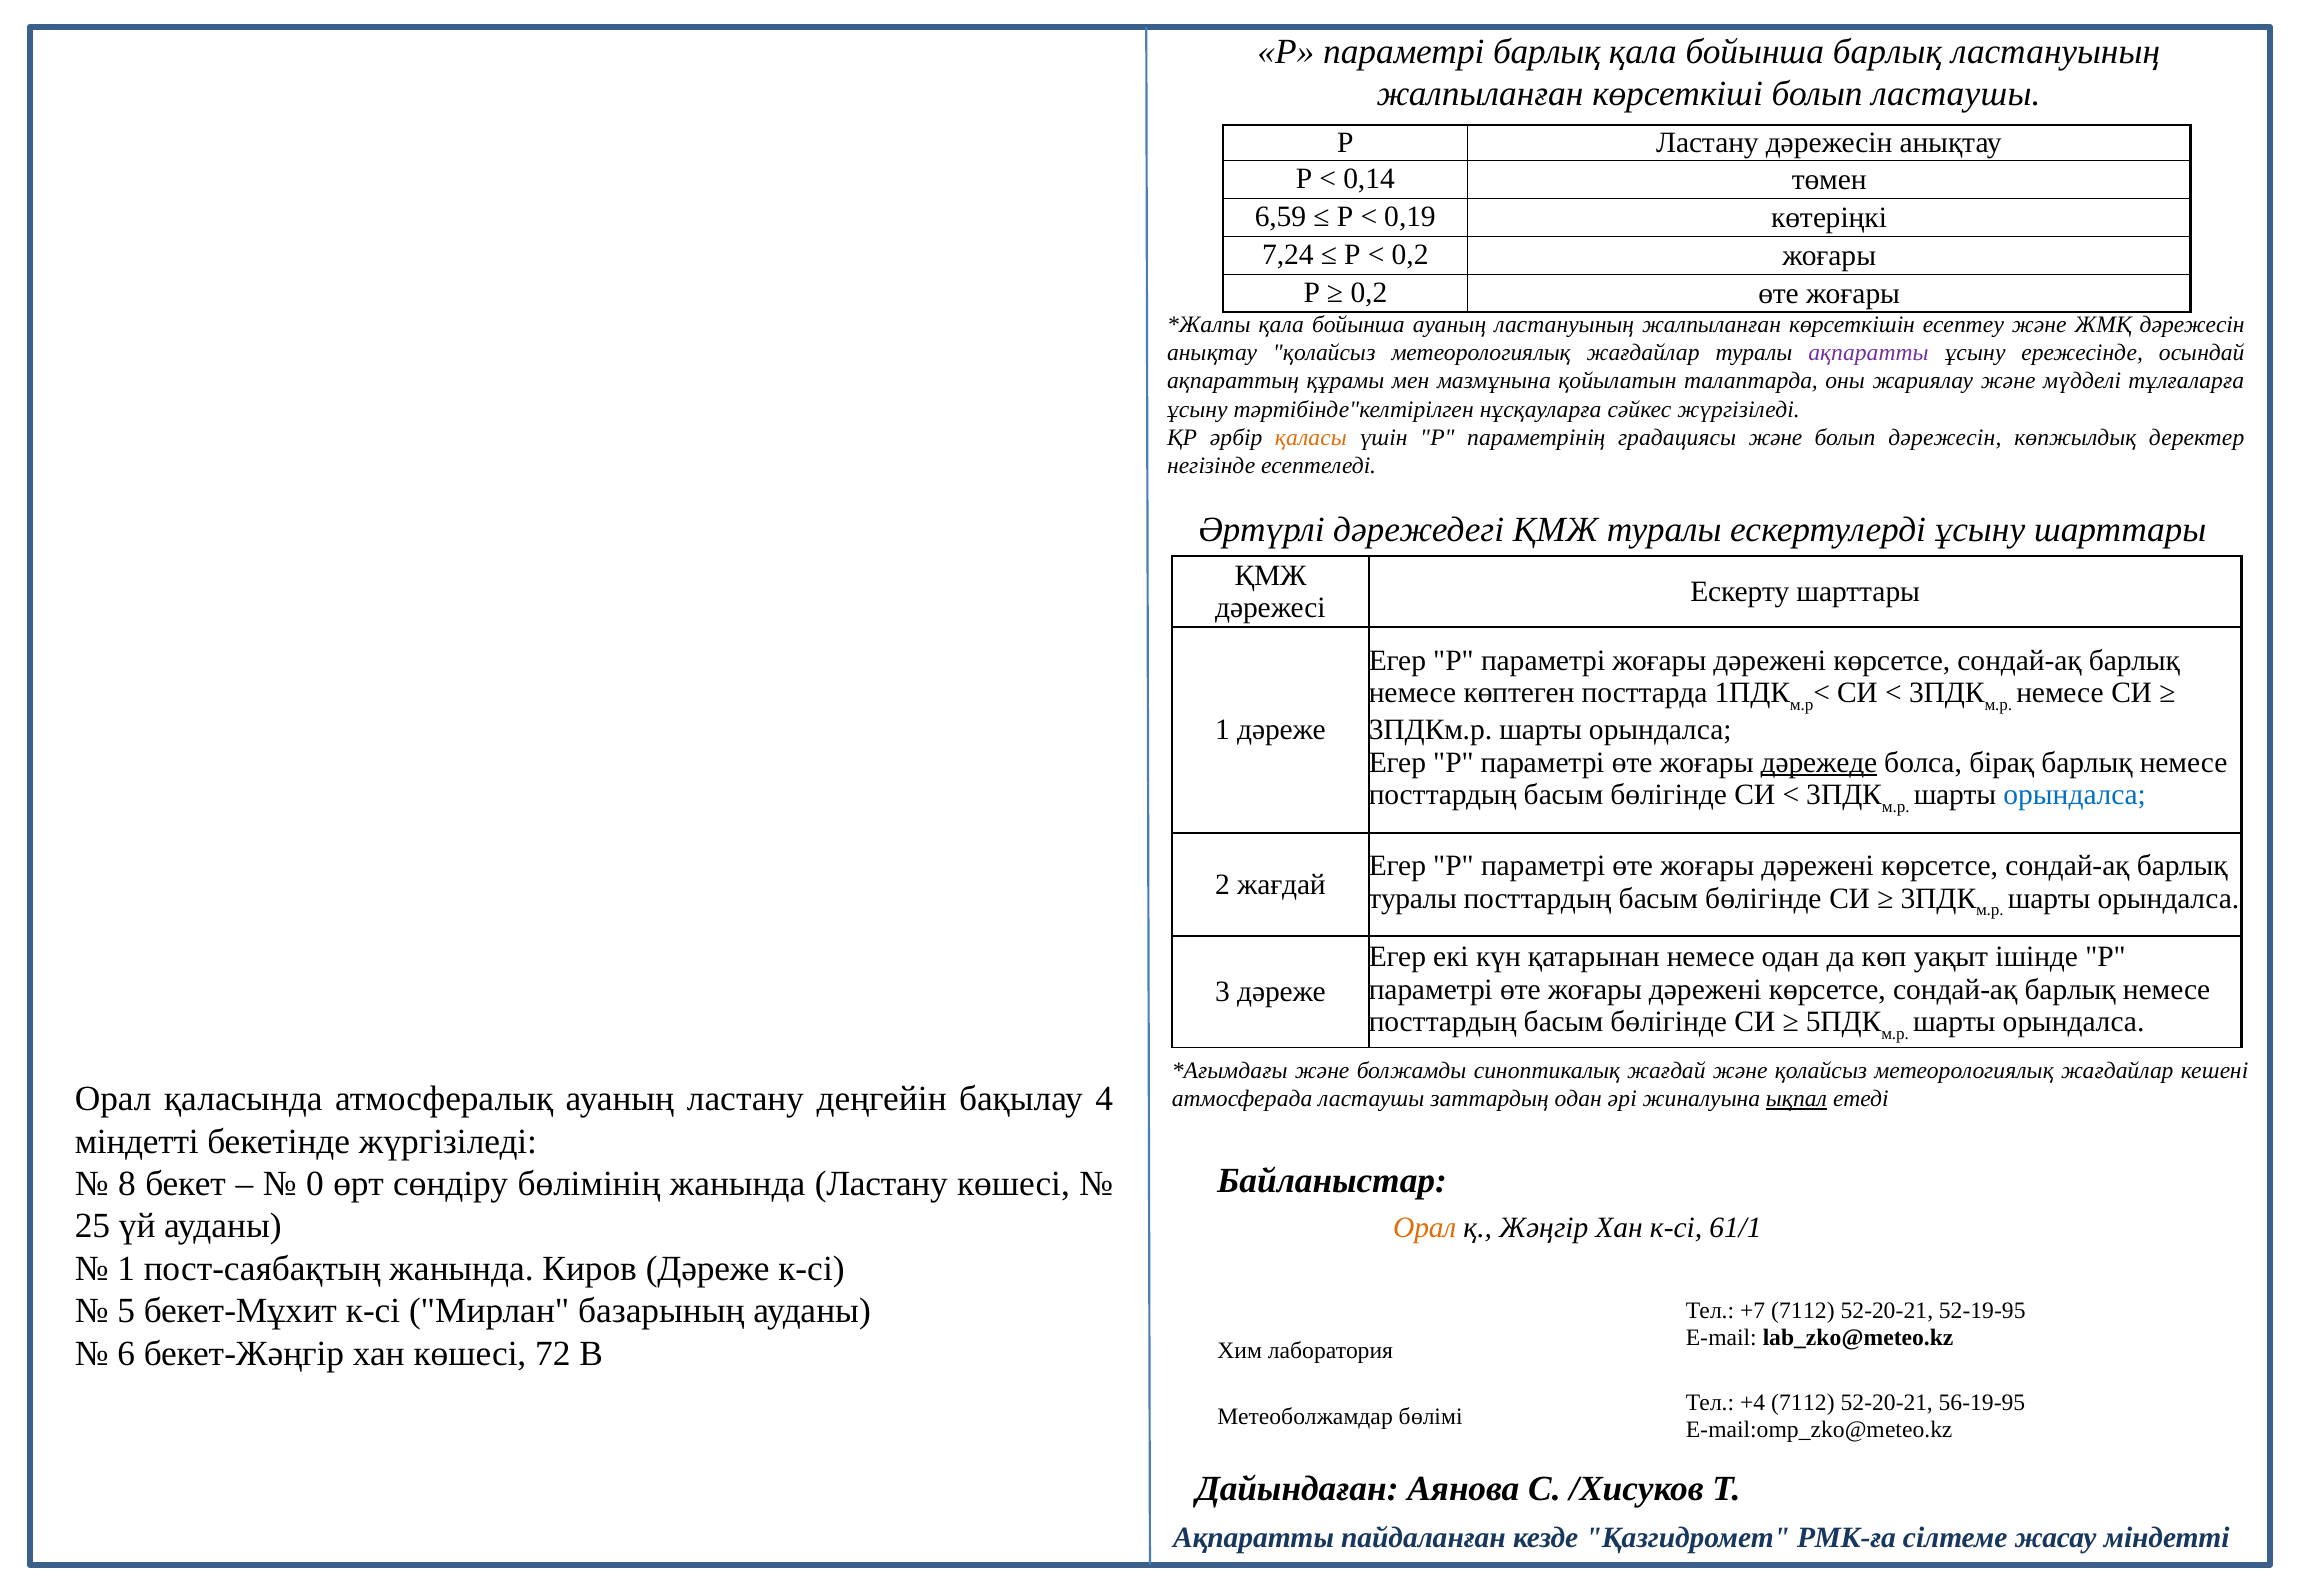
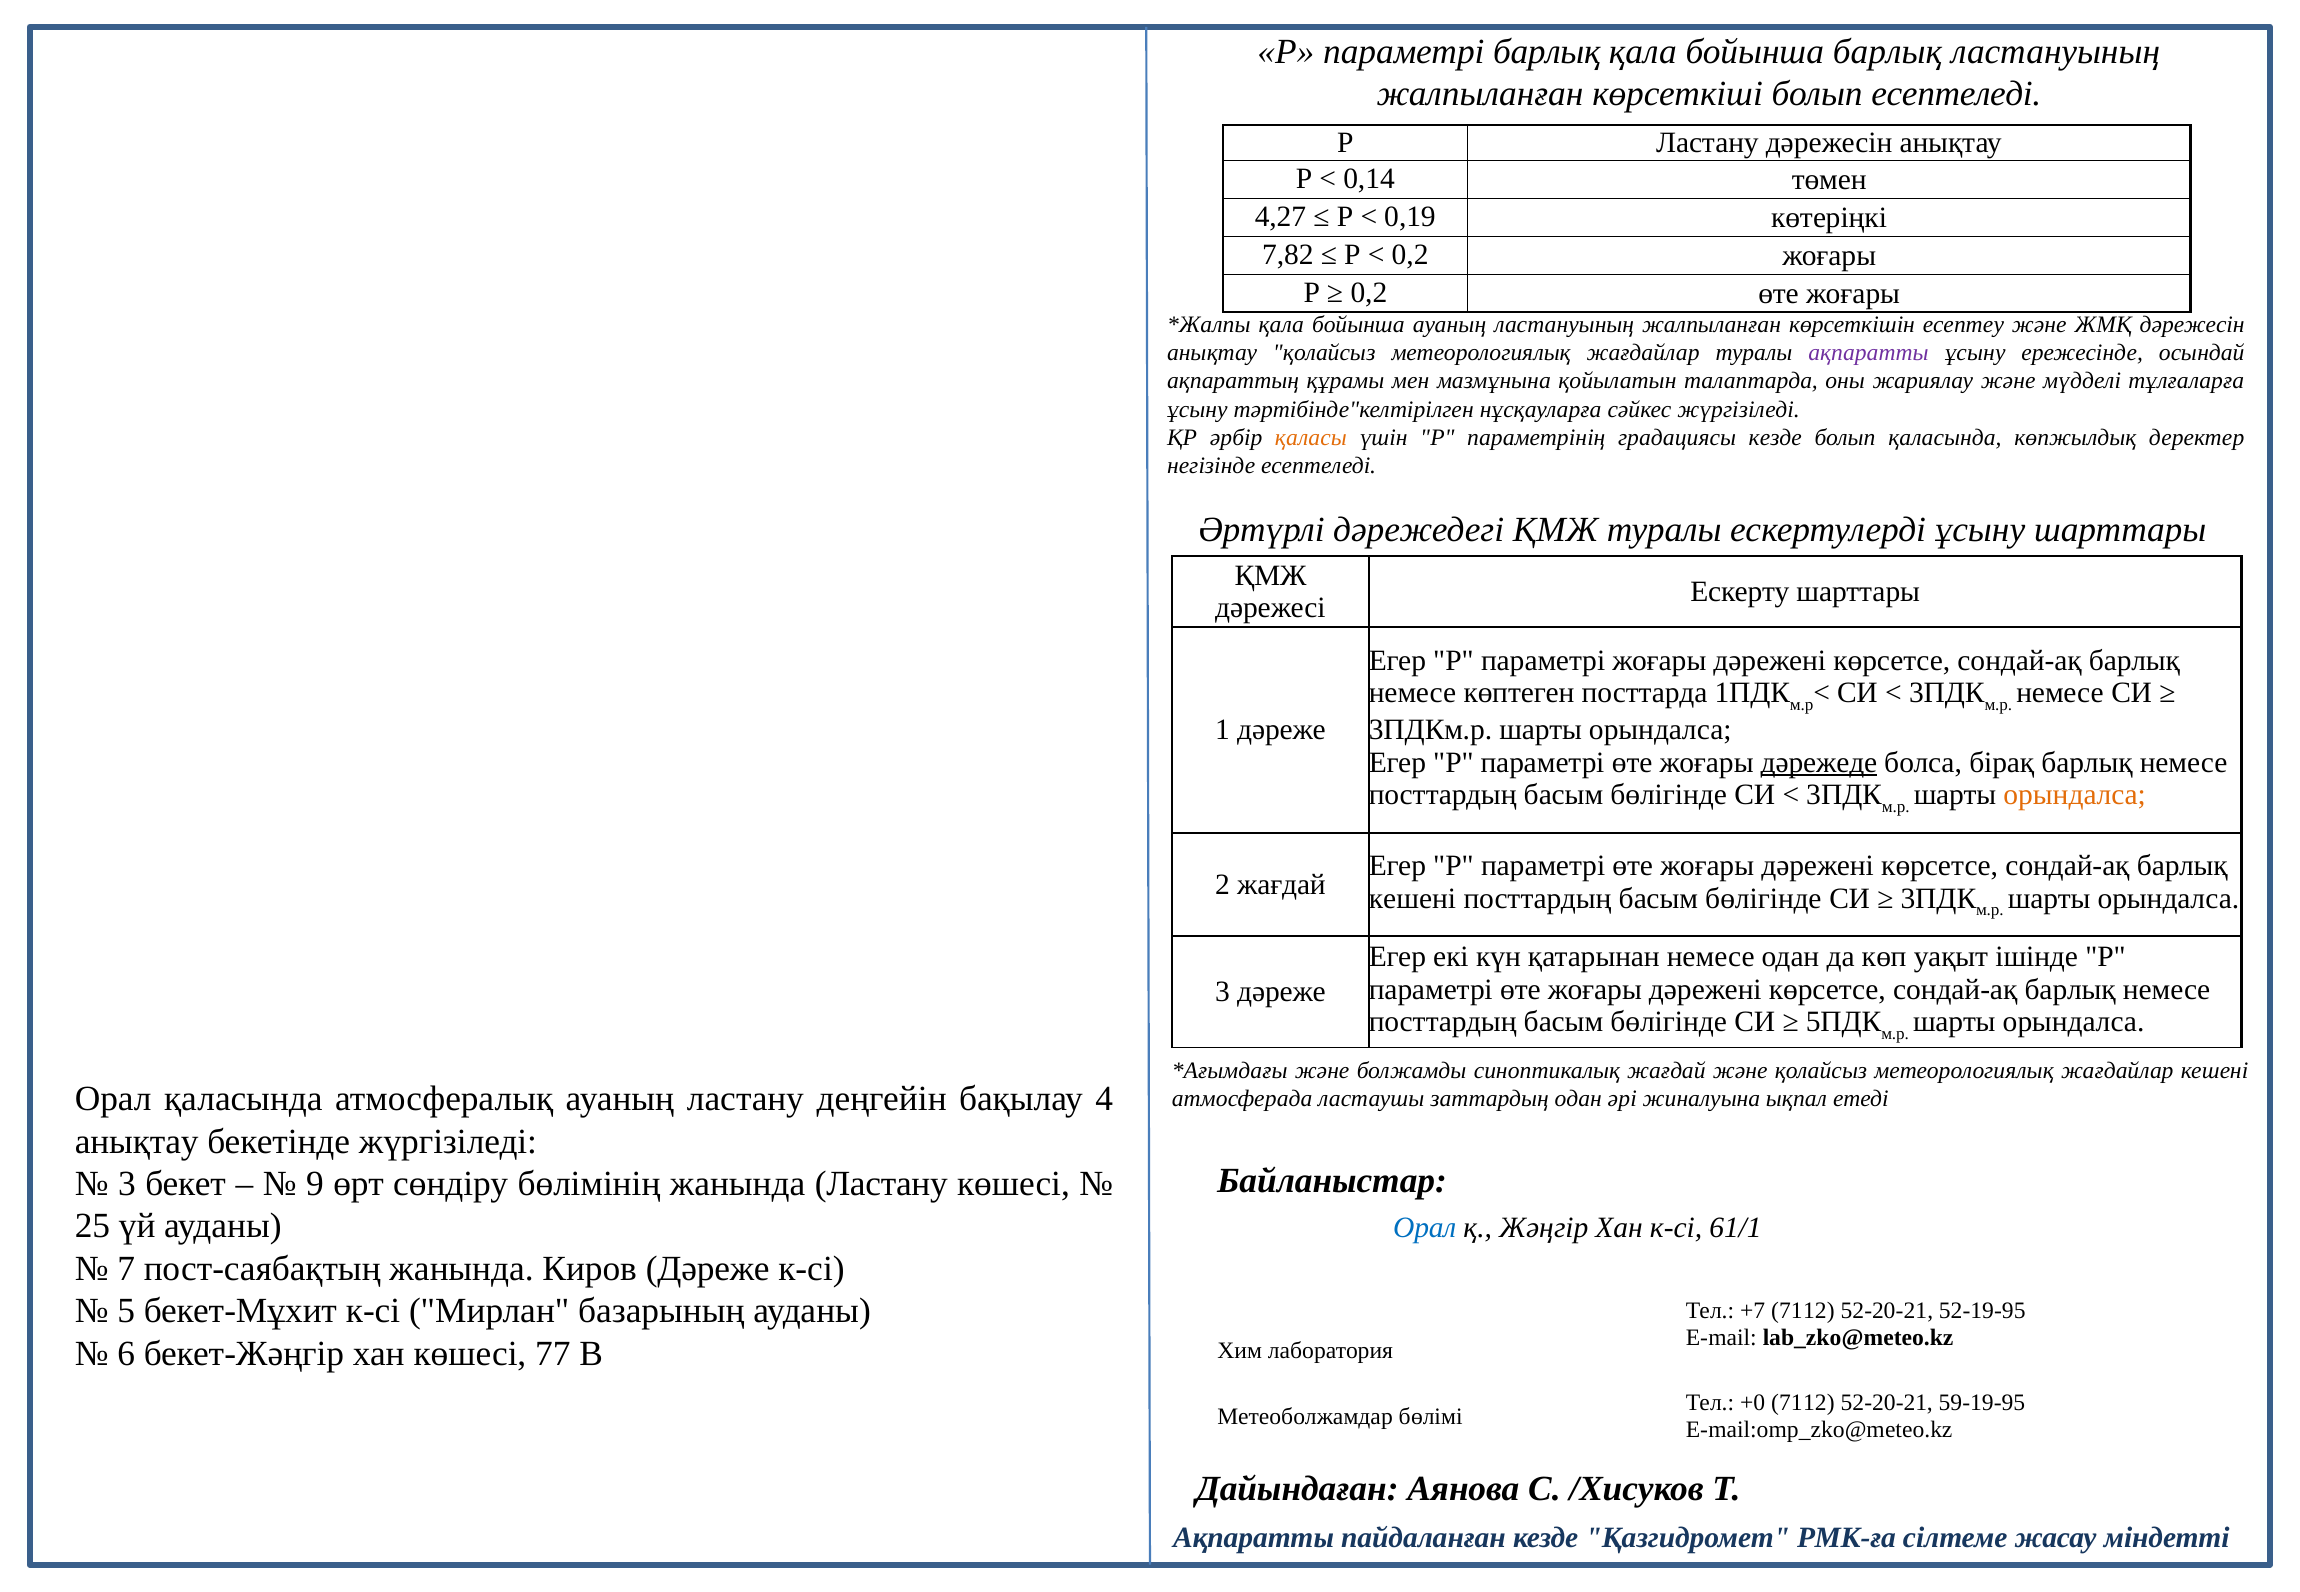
болып ластаушы: ластаушы -> есептеледі (1956, 94)
6,59: 6,59 -> 4,27 (1280, 217)
7,24: 7,24 -> 7,82 (1288, 255)
градациясы және: және -> кезде (1775, 438)
болып дәрежесін: дәрежесін -> қаласында (1945, 438)
орындалса colour: blue -> orange (2075, 795)
туралы: туралы -> кешені (1413, 899)
ықпал underline: present -> none (1796, 1099)
міндетті: міндетті -> анықтау (137, 1142)
8: 8 -> 3 (127, 1184)
0: 0 -> 9 (315, 1184)
Орал colour: orange -> blue (1425, 1228)
1: 1 -> 7 (126, 1269)
72: 72 -> 77 (553, 1354)
+4: +4 -> +0 (1753, 1403)
56-19-95: 56-19-95 -> 59-19-95 (1982, 1403)
